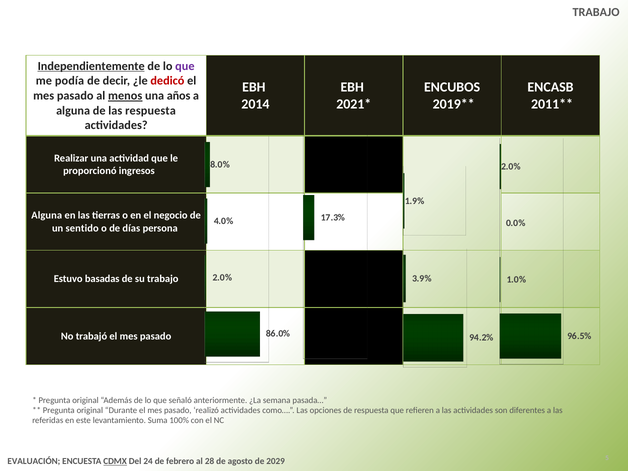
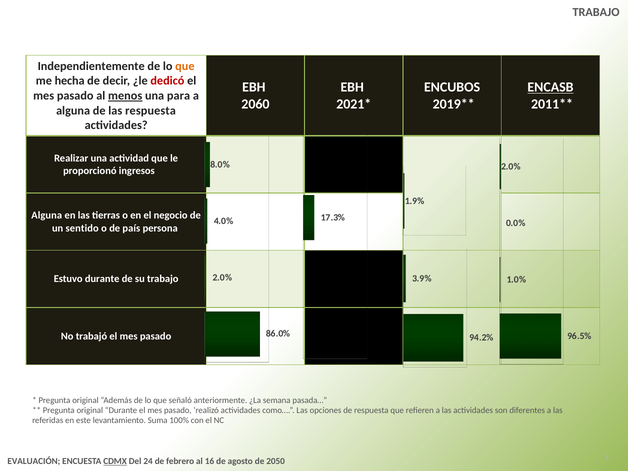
Independientemente underline: present -> none (91, 66)
que colour: purple -> orange (185, 66)
podía: podía -> hecha (70, 81)
ENCASB underline: none -> present (551, 87)
años: años -> para (178, 96)
2014: 2014 -> 2060 (255, 104)
días: días -> país (131, 228)
Estuvo basadas: basadas -> durante (102, 279)
28: 28 -> 16 (210, 461)
2029: 2029 -> 2050 (276, 461)
